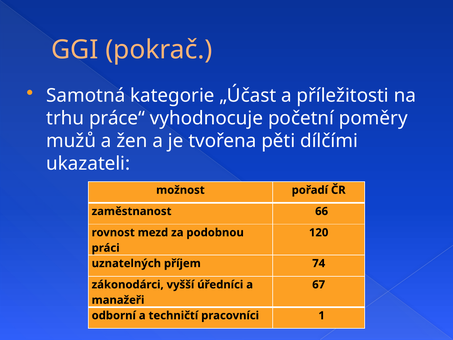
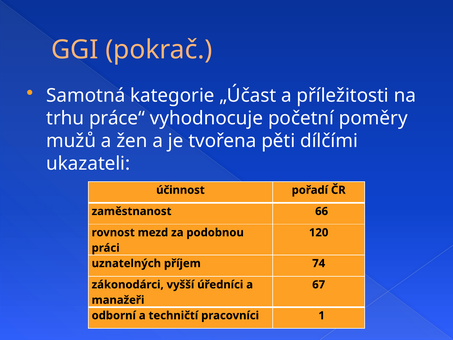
možnost: možnost -> účinnost (180, 190)
